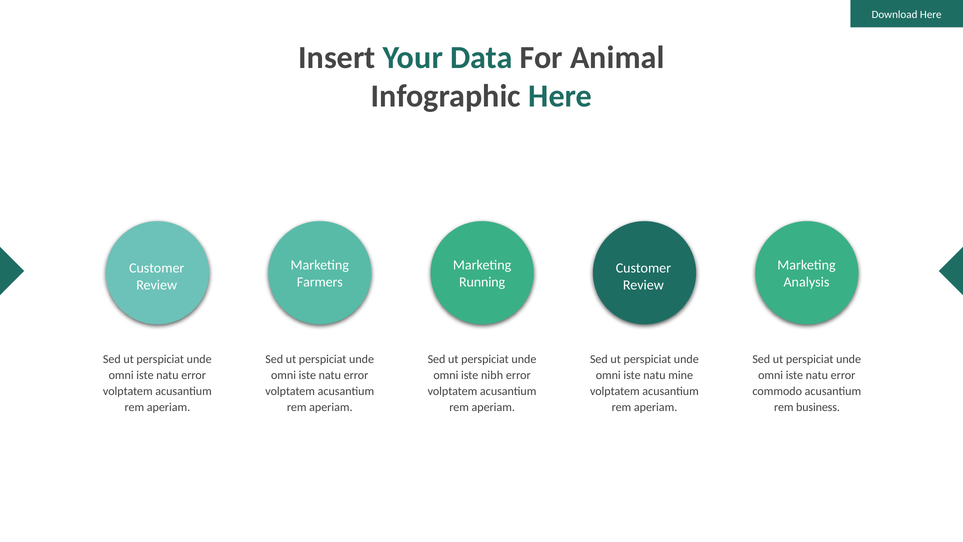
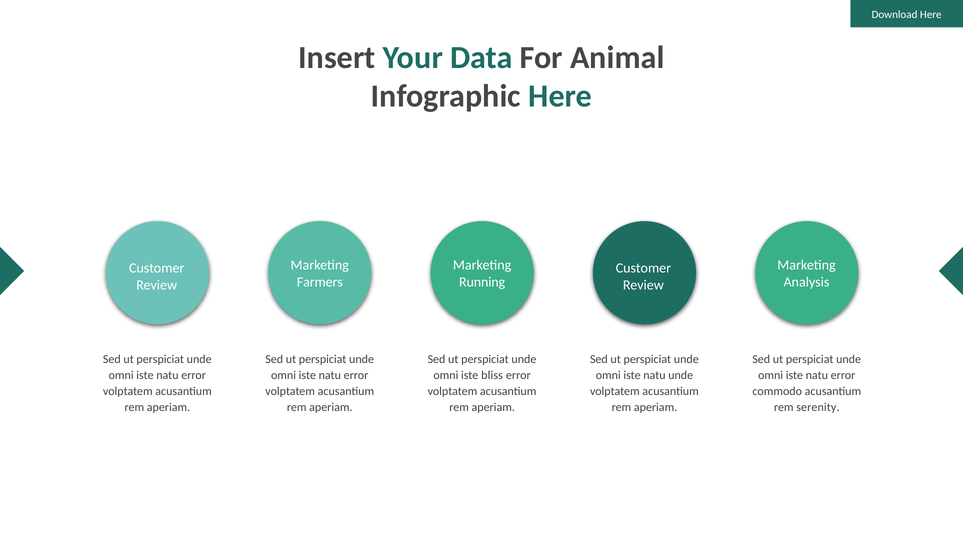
nibh: nibh -> bliss (492, 375)
natu mine: mine -> unde (681, 375)
business: business -> serenity (818, 407)
